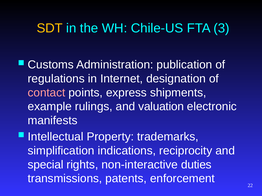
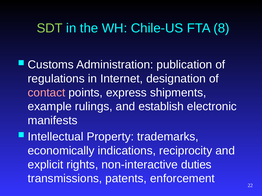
SDT colour: yellow -> light green (50, 28)
3: 3 -> 8 (222, 28)
valuation: valuation -> establish (161, 107)
simplification: simplification -> economically (61, 151)
special: special -> explicit (46, 165)
